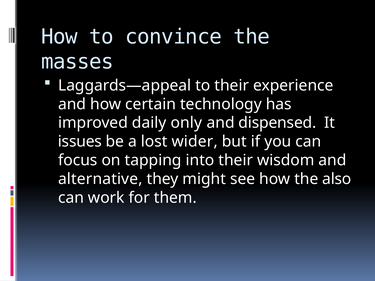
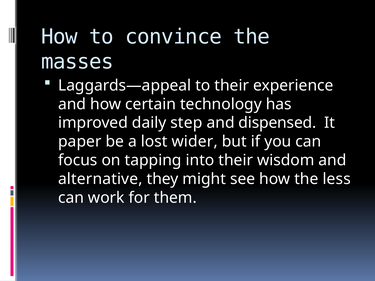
only: only -> step (186, 123)
issues: issues -> paper (80, 142)
also: also -> less (337, 179)
